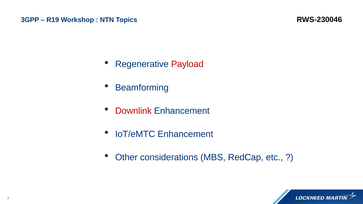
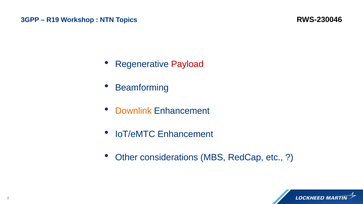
Downlink colour: red -> orange (133, 111)
